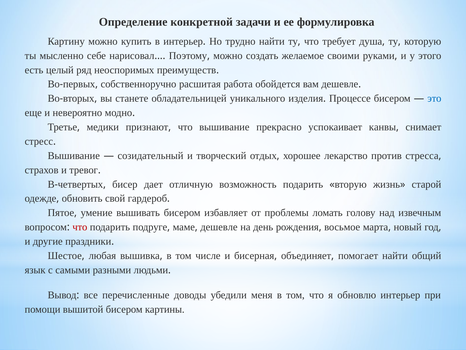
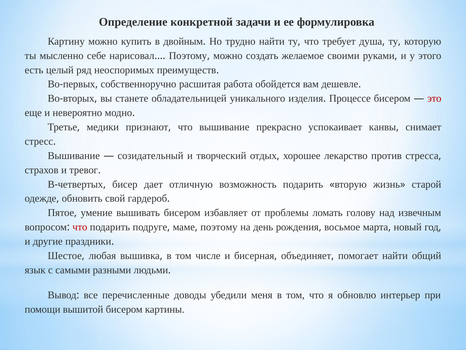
в интерьер: интерьер -> двойным (183, 41)
это colour: blue -> red (434, 98)
дешевле: дешевле -> поэтому (219, 227)
